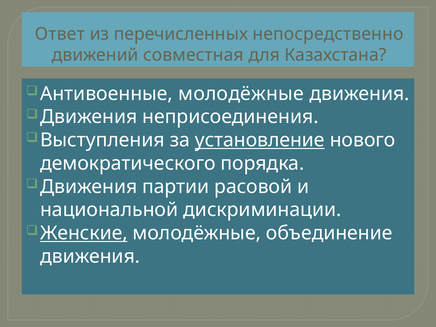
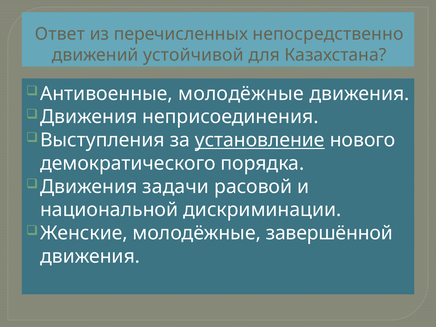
совместная: совместная -> устойчивой (193, 55)
партии: партии -> задачи (176, 187)
Женские underline: present -> none (84, 233)
объединение: объединение -> завершённой (329, 233)
